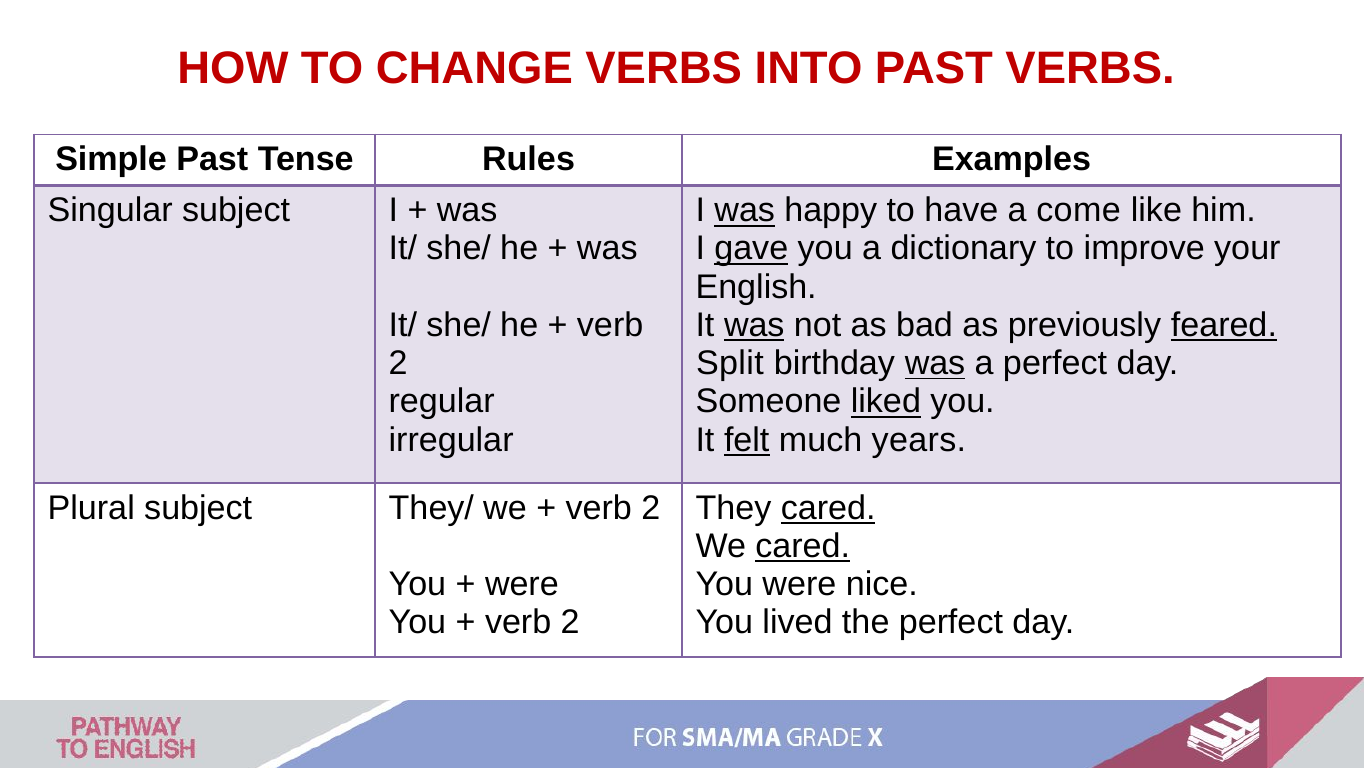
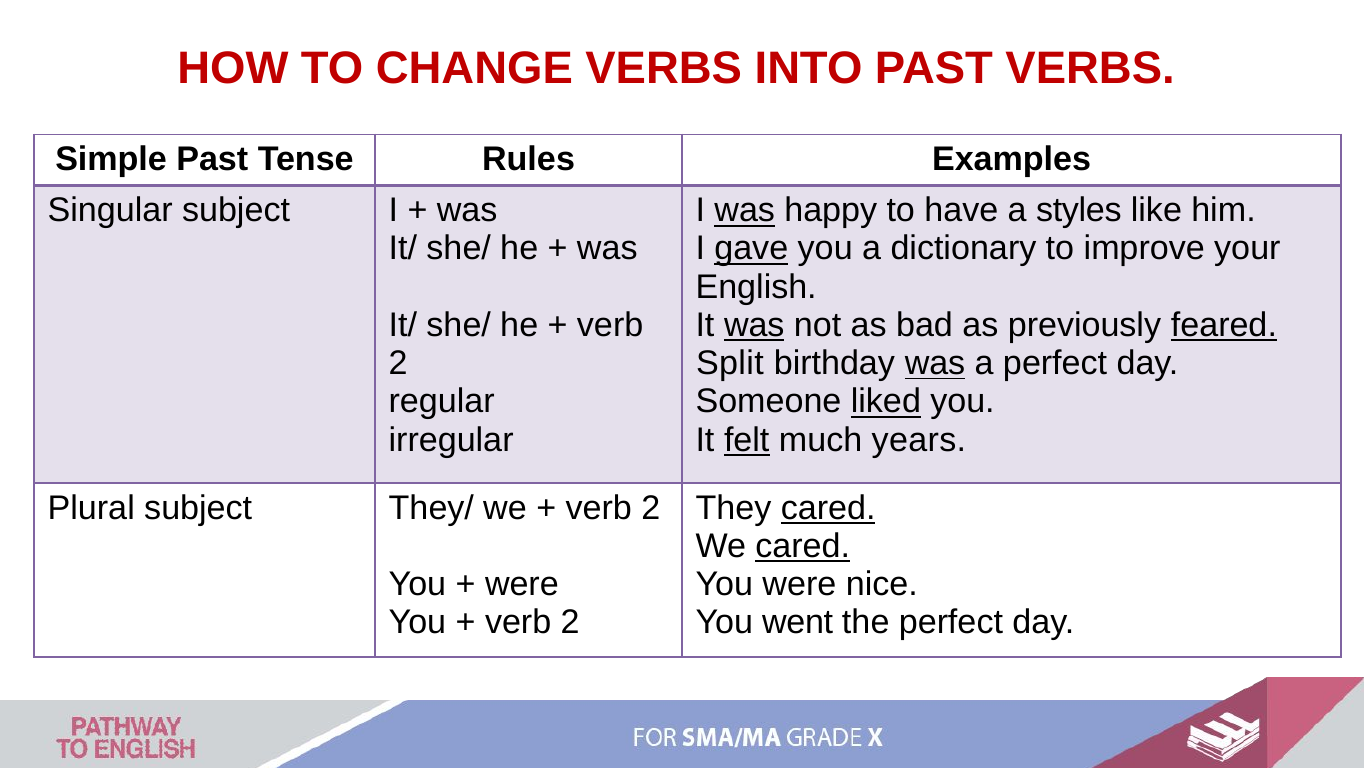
come: come -> styles (1079, 210)
lived: lived -> went (798, 622)
